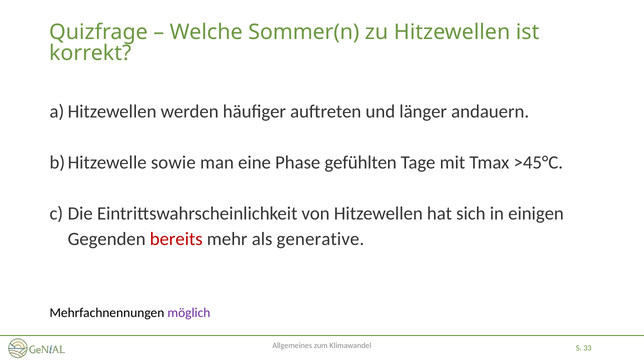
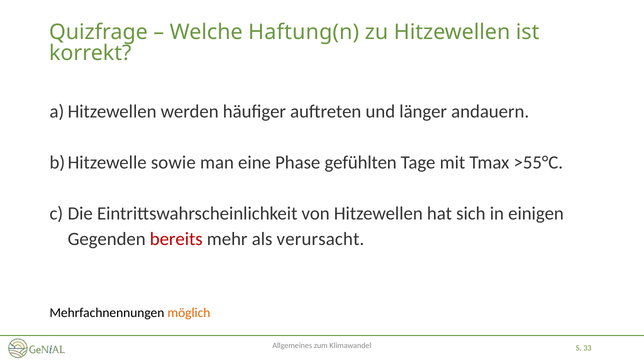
Sommer(n: Sommer(n -> Haftung(n (304, 32)
>45°C: >45°C -> >55°C (538, 163)
generative: generative -> verursacht (320, 239)
möglich colour: purple -> orange (189, 313)
